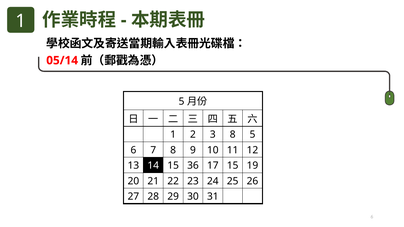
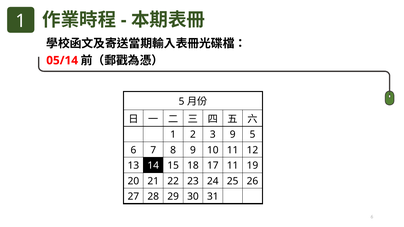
3 8: 8 -> 9 (233, 135)
36: 36 -> 18 (193, 166)
17 15: 15 -> 11 (233, 166)
